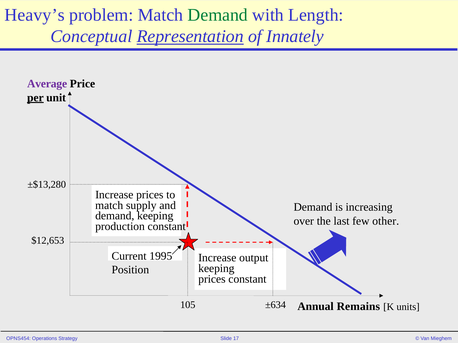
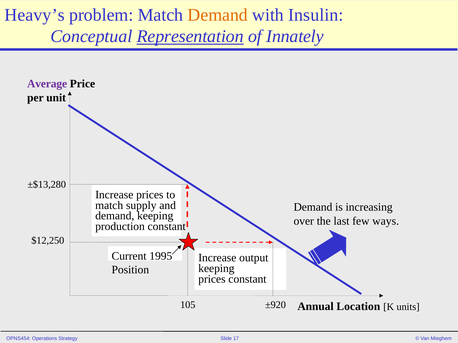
Demand colour: green -> orange (218, 15)
Length: Length -> Insulin (316, 15)
per underline: present -> none (35, 98)
other: other -> ways (386, 221)
$12,653: $12,653 -> $12,250 (48, 241)
±634: ±634 -> ±920 (275, 305)
Remains: Remains -> Location (358, 307)
